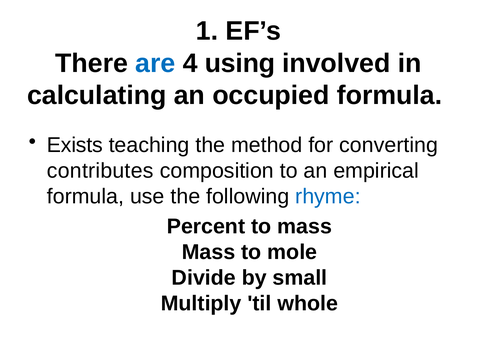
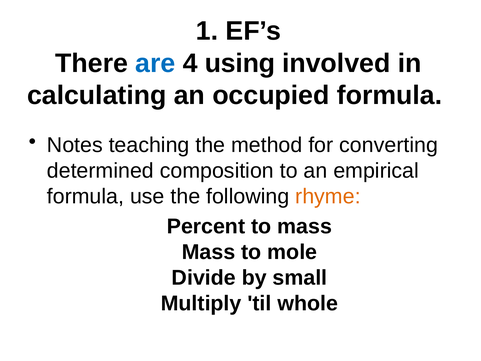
Exists: Exists -> Notes (75, 145)
contributes: contributes -> determined (100, 171)
rhyme colour: blue -> orange (328, 196)
